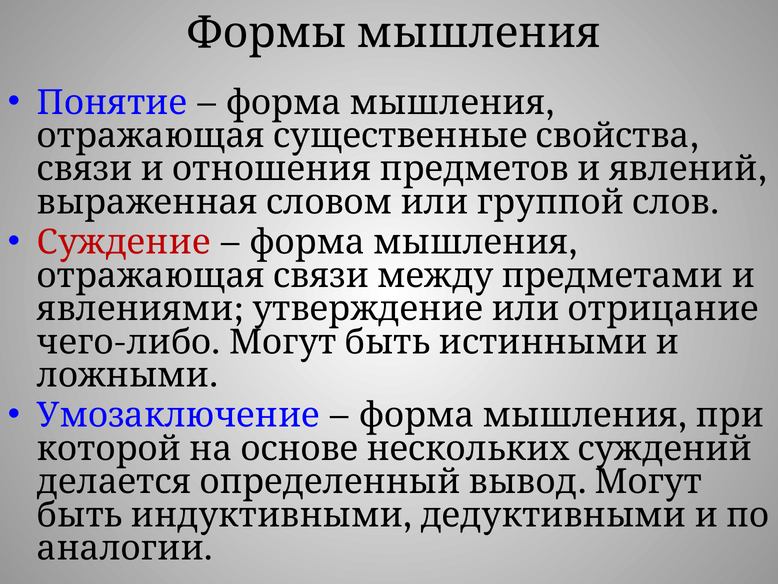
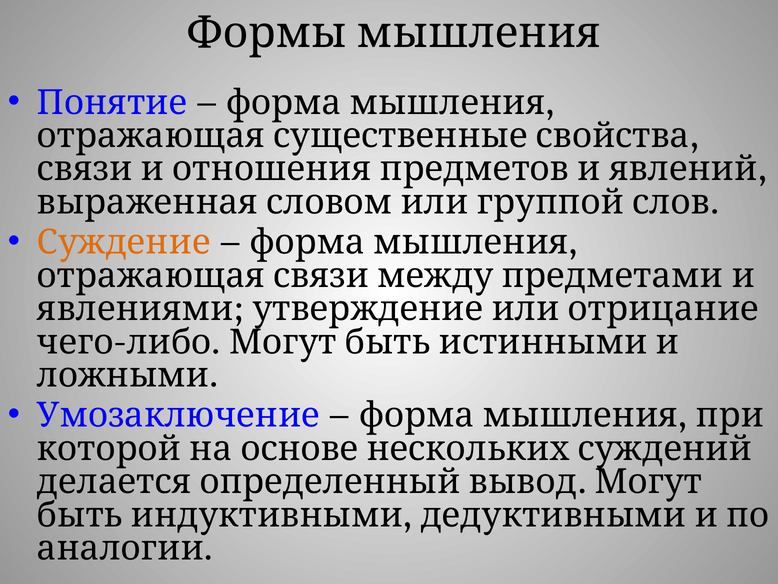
Суждение colour: red -> orange (124, 242)
